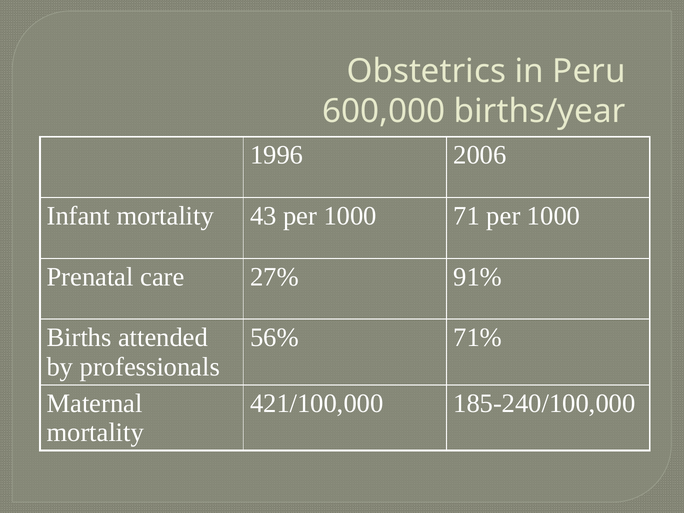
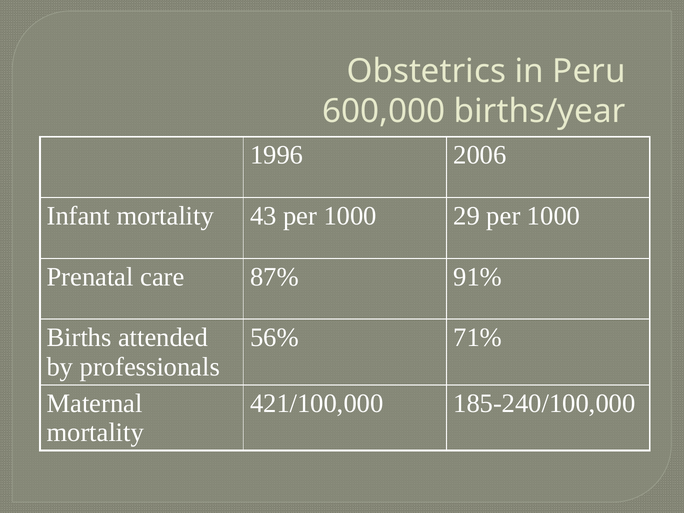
71: 71 -> 29 (467, 216)
27%: 27% -> 87% (274, 277)
